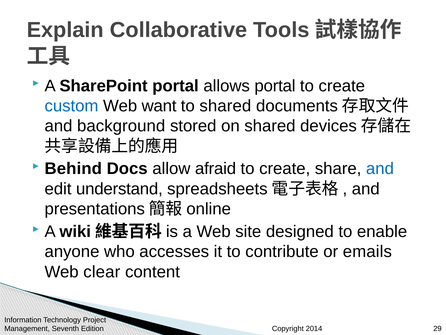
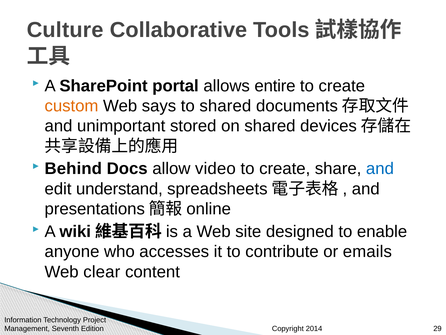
Explain: Explain -> Culture (65, 30)
allows portal: portal -> entire (275, 86)
custom colour: blue -> orange (71, 106)
want: want -> says (159, 106)
background: background -> unimportant (121, 126)
afraid: afraid -> video (215, 169)
